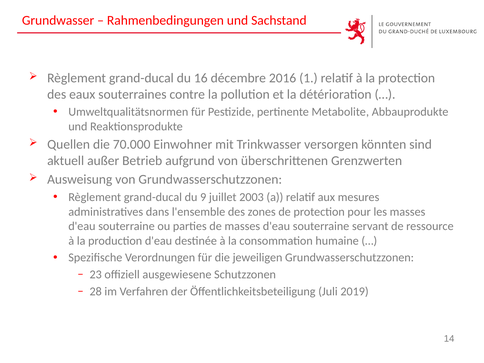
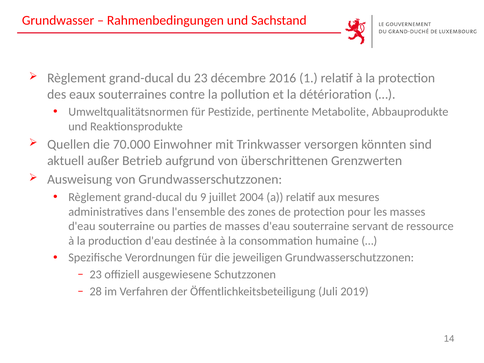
du 16: 16 -> 23 (201, 78)
2003: 2003 -> 2004 (252, 197)
